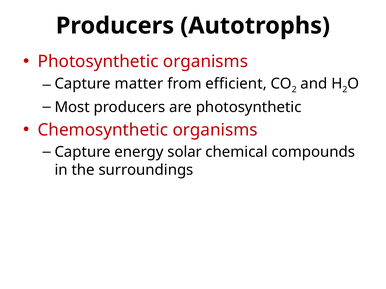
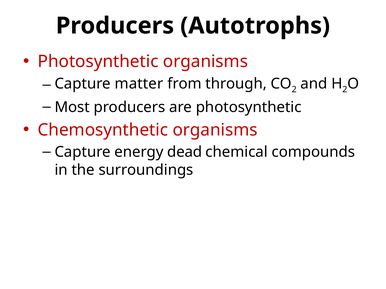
efficient: efficient -> through (236, 84)
solar: solar -> dead (185, 152)
